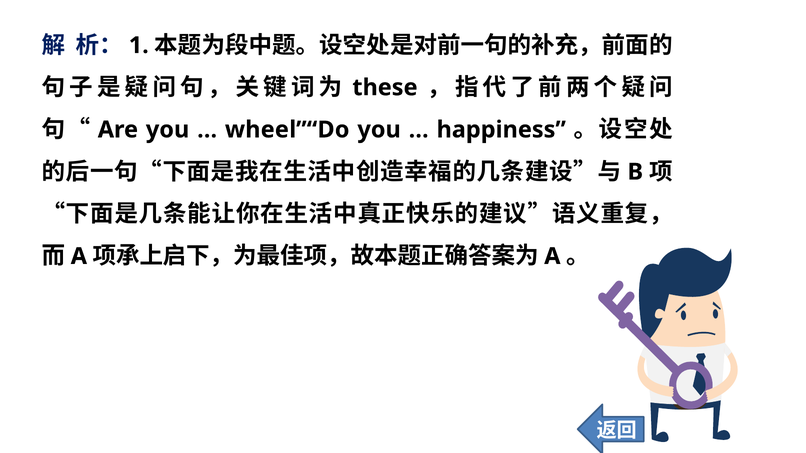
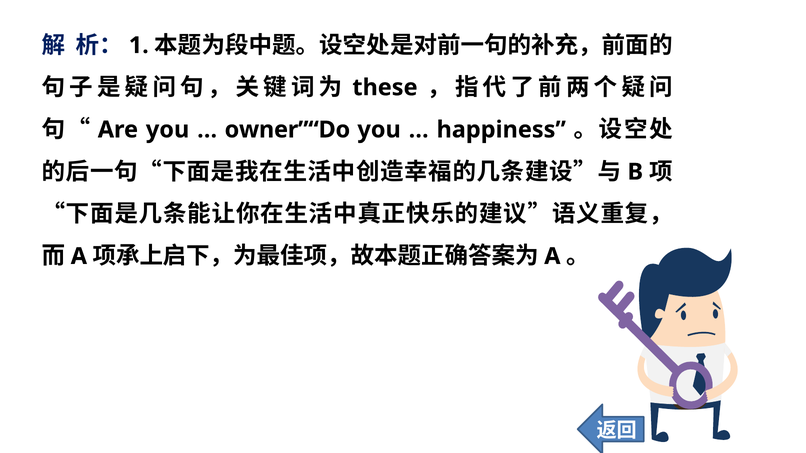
wheel”“Do: wheel”“Do -> owner”“Do (287, 130)
